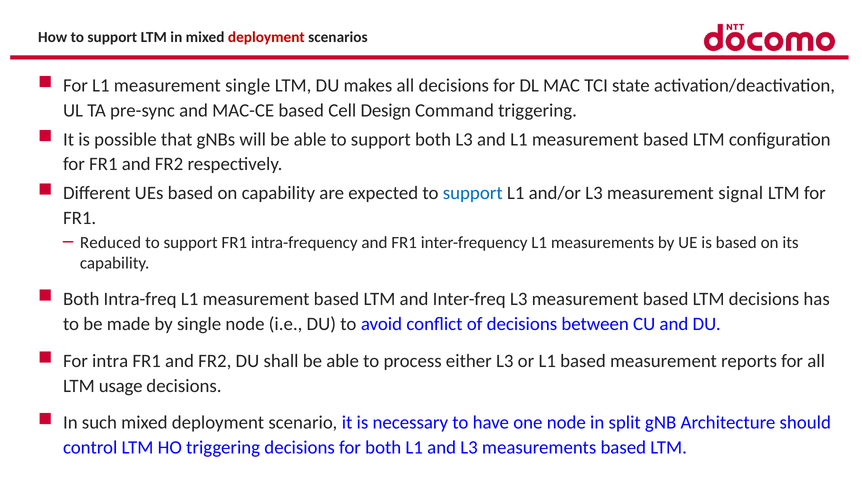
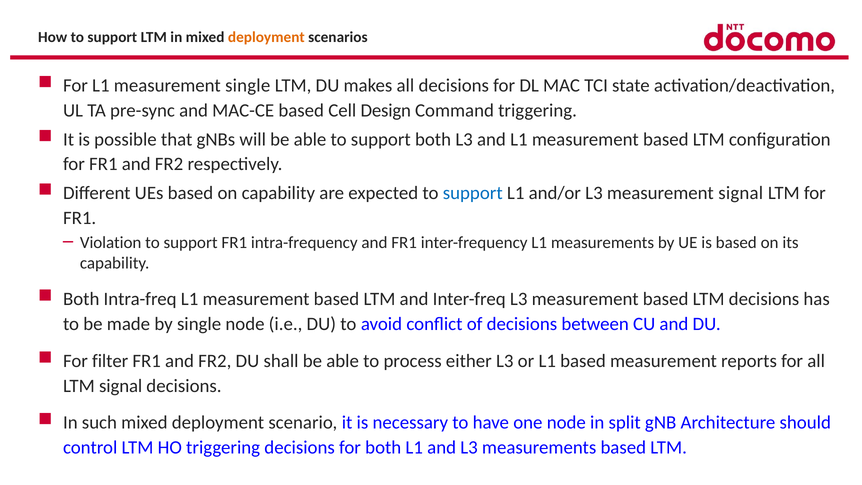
deployment colour: red -> orange (266, 37)
Reduced: Reduced -> Violation (111, 243)
intra: intra -> filter (110, 361)
LTM usage: usage -> signal (121, 386)
